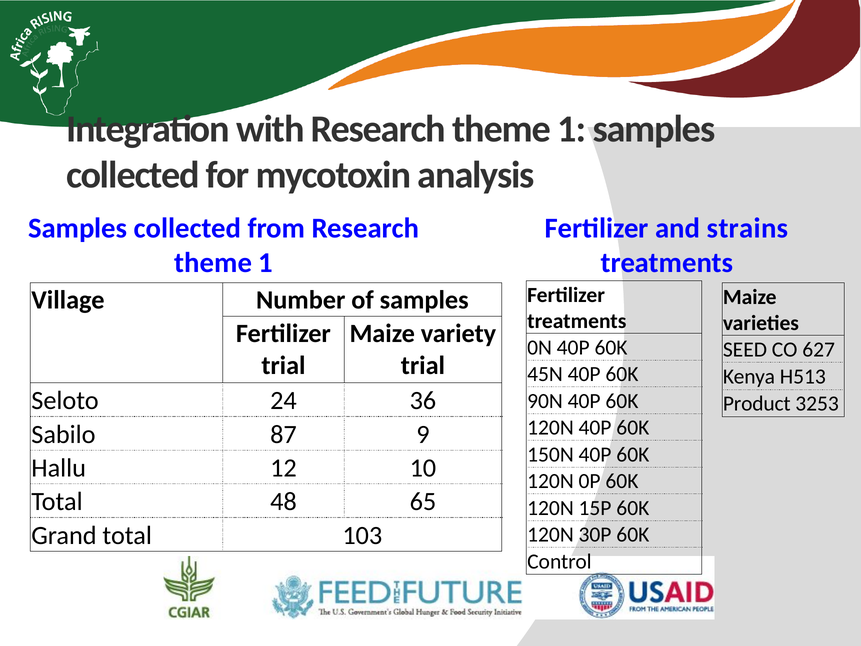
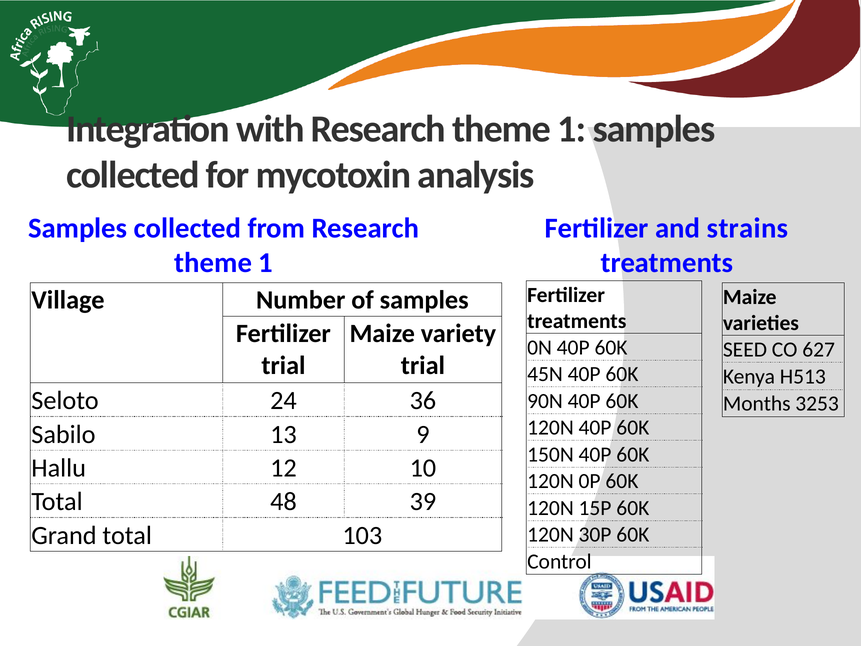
Product: Product -> Months (757, 404)
87: 87 -> 13 (284, 434)
65: 65 -> 39 (423, 502)
